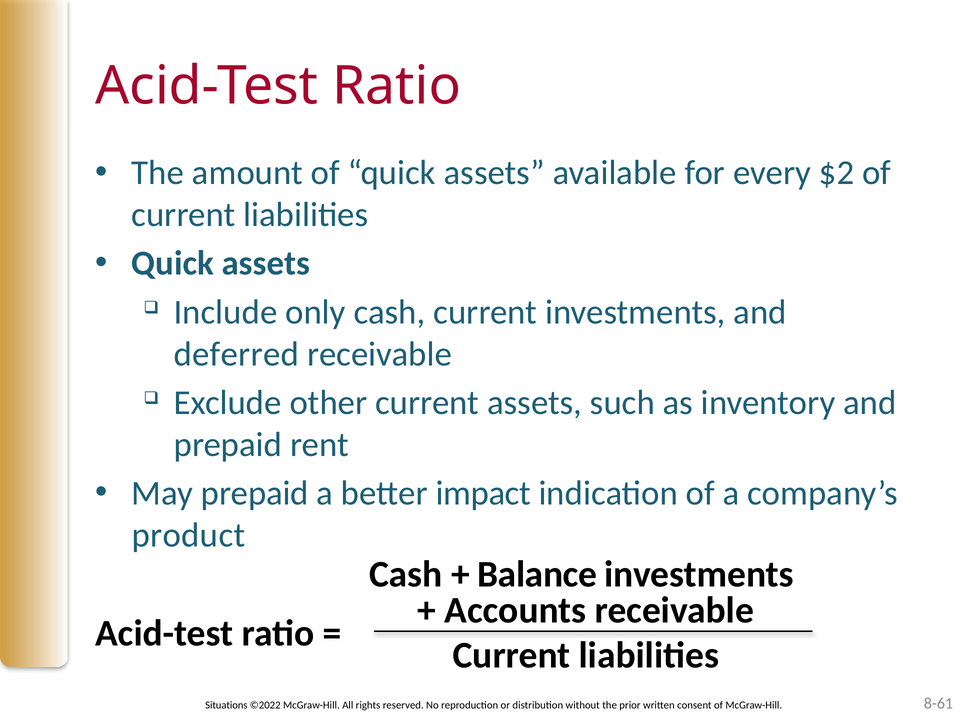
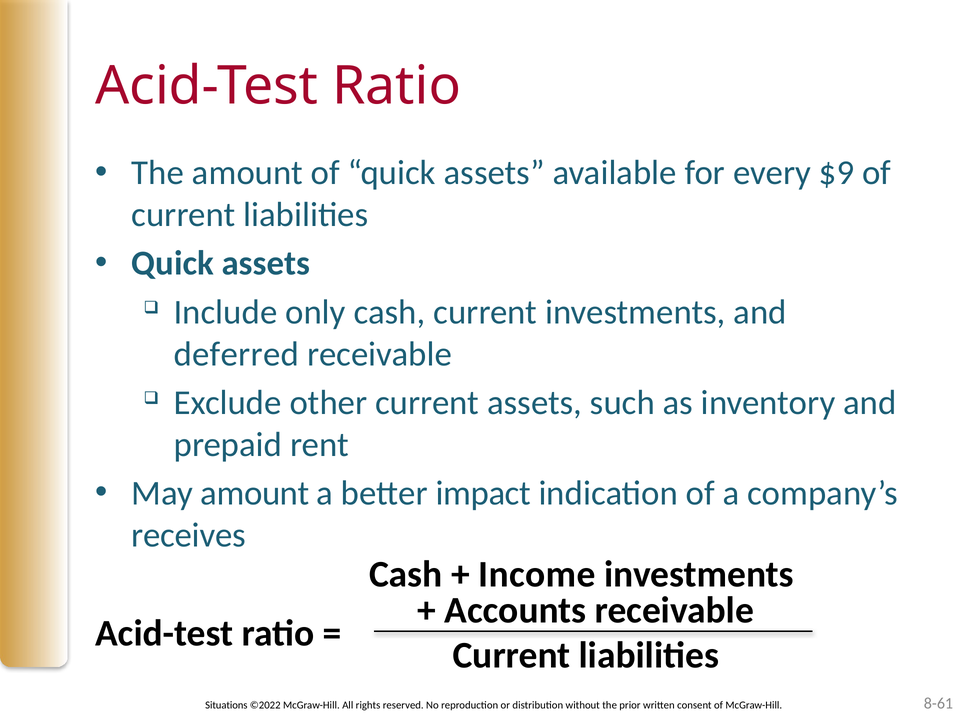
$2: $2 -> $9 (837, 173)
May prepaid: prepaid -> amount (255, 493)
product: product -> receives (189, 535)
Balance: Balance -> Income (537, 574)
